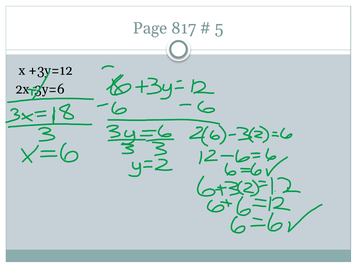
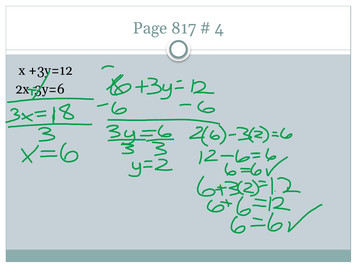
5: 5 -> 4 (219, 28)
